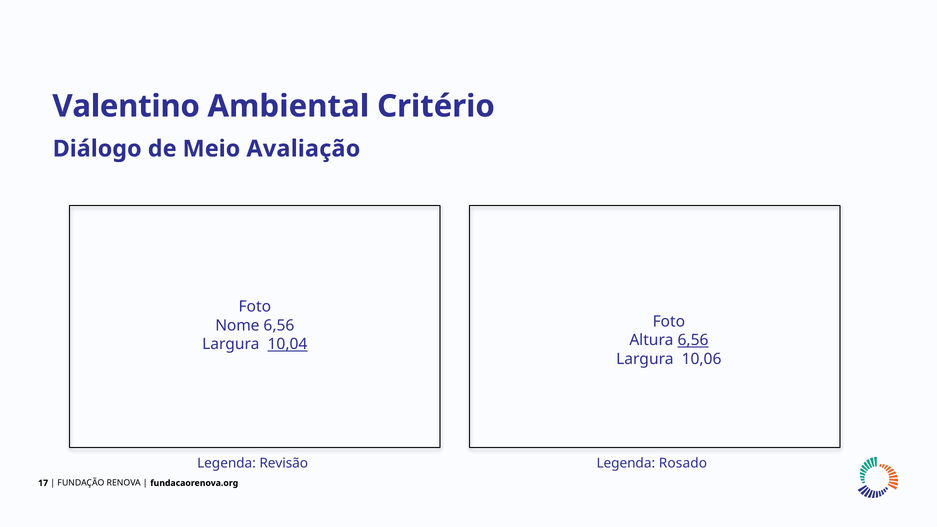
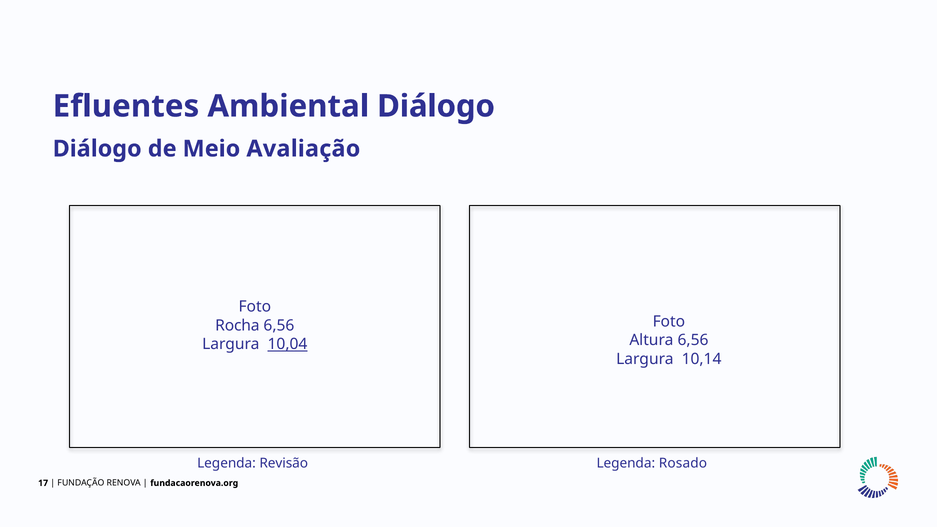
Valentino: Valentino -> Efluentes (126, 106)
Ambiental Critério: Critério -> Diálogo (436, 106)
Nome: Nome -> Rocha (237, 326)
6,56 underline: present -> none (693, 340)
10,06: 10,06 -> 10,14 (702, 359)
